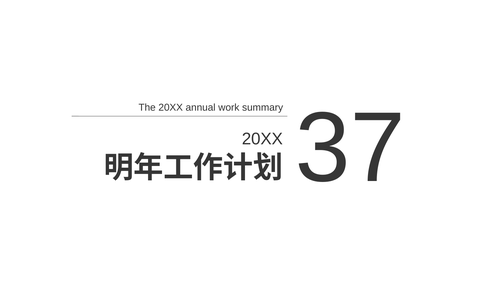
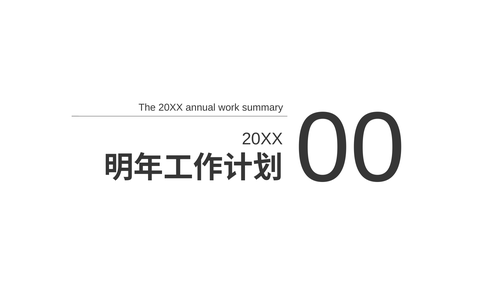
37: 37 -> 00 (350, 148)
